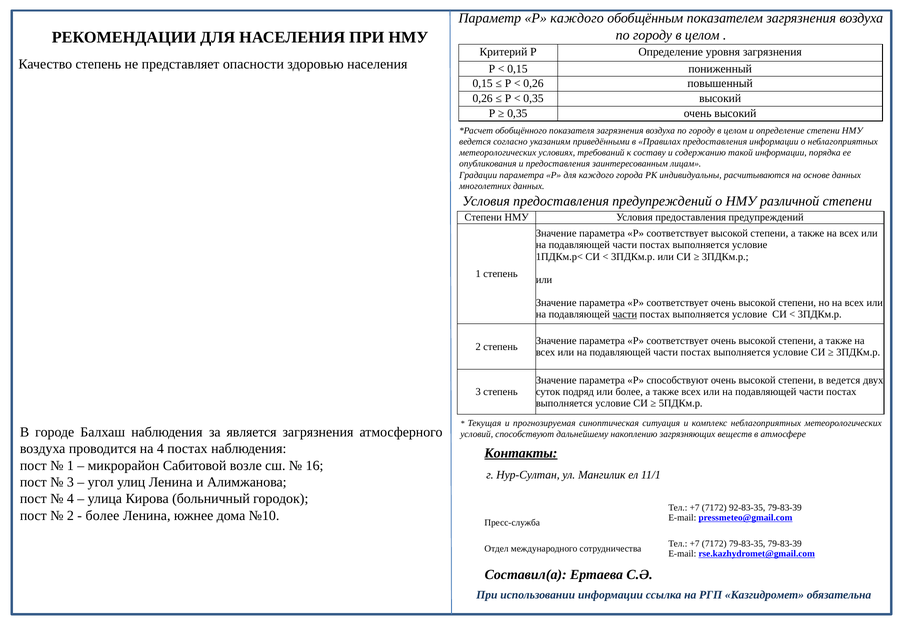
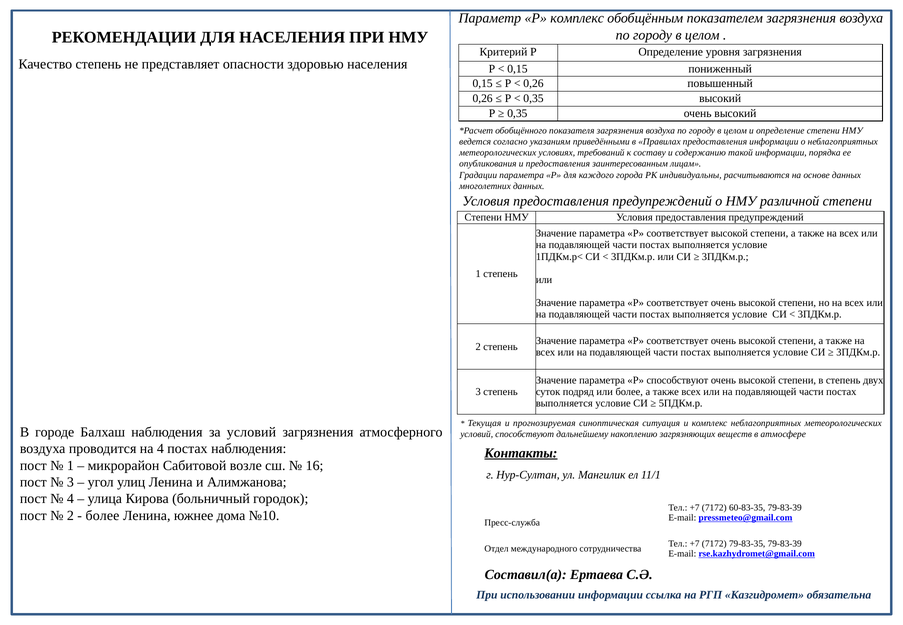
Р каждого: каждого -> комплекс (577, 18)
части underline: present -> none (625, 314)
в ведется: ведется -> степень (843, 380)
за является: является -> условий (251, 432)
92-83-35: 92-83-35 -> 60-83-35 (747, 508)
